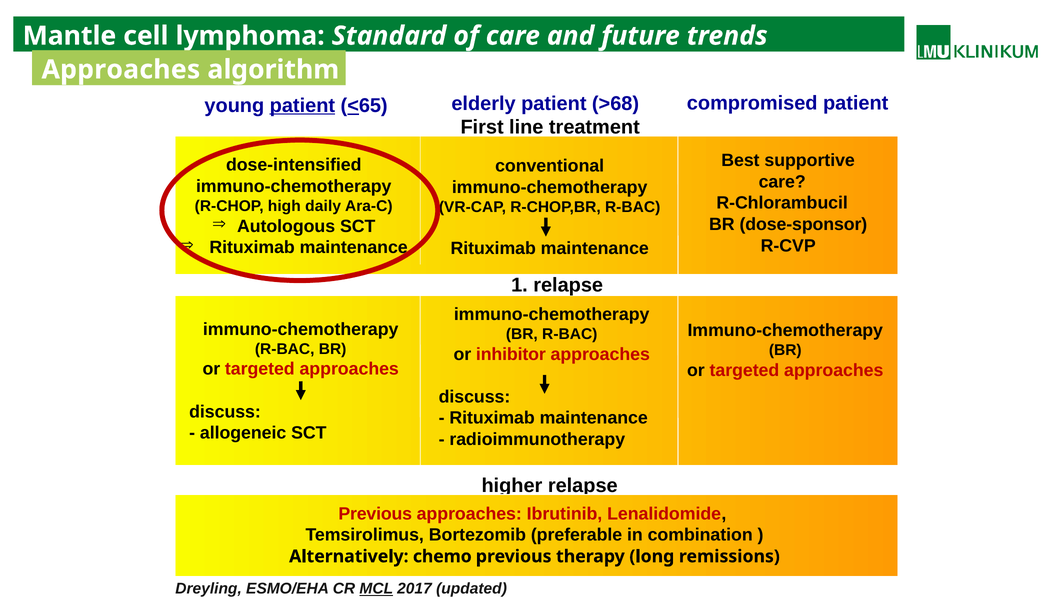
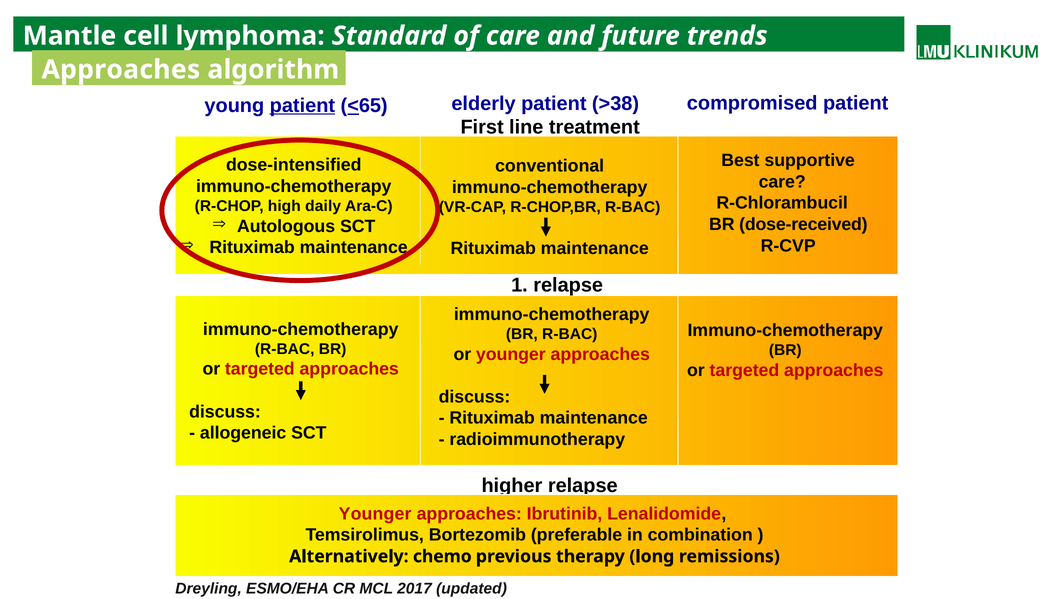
>68: >68 -> >38 (616, 103)
dose-sponsor: dose-sponsor -> dose-received (803, 224)
or inhibitor: inhibitor -> younger (511, 354)
Previous: Previous -> Younger (375, 513)
MCL underline: present -> none (376, 588)
